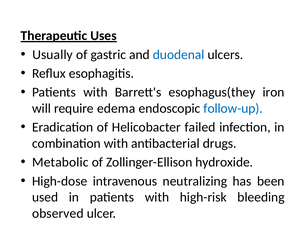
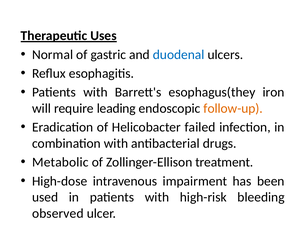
Usually: Usually -> Normal (53, 55)
edema: edema -> leading (116, 109)
follow-up colour: blue -> orange (233, 109)
hydroxide: hydroxide -> treatment (224, 162)
neutralizing: neutralizing -> impairment (195, 181)
